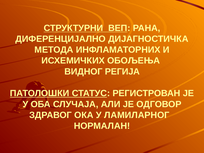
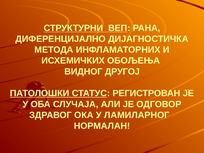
РЕГИЈА: РЕГИЈА -> ДРУГОЈ (122, 72)
